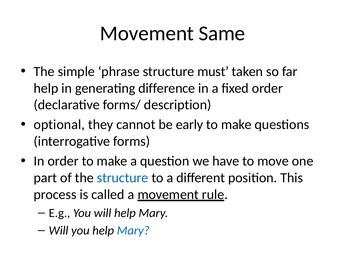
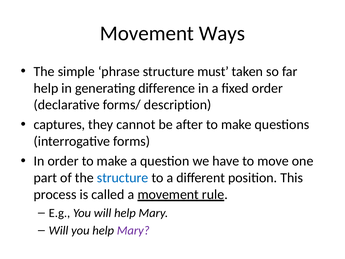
Same: Same -> Ways (222, 33)
optional: optional -> captures (59, 125)
early: early -> after (189, 125)
Mary colour: blue -> purple (133, 230)
